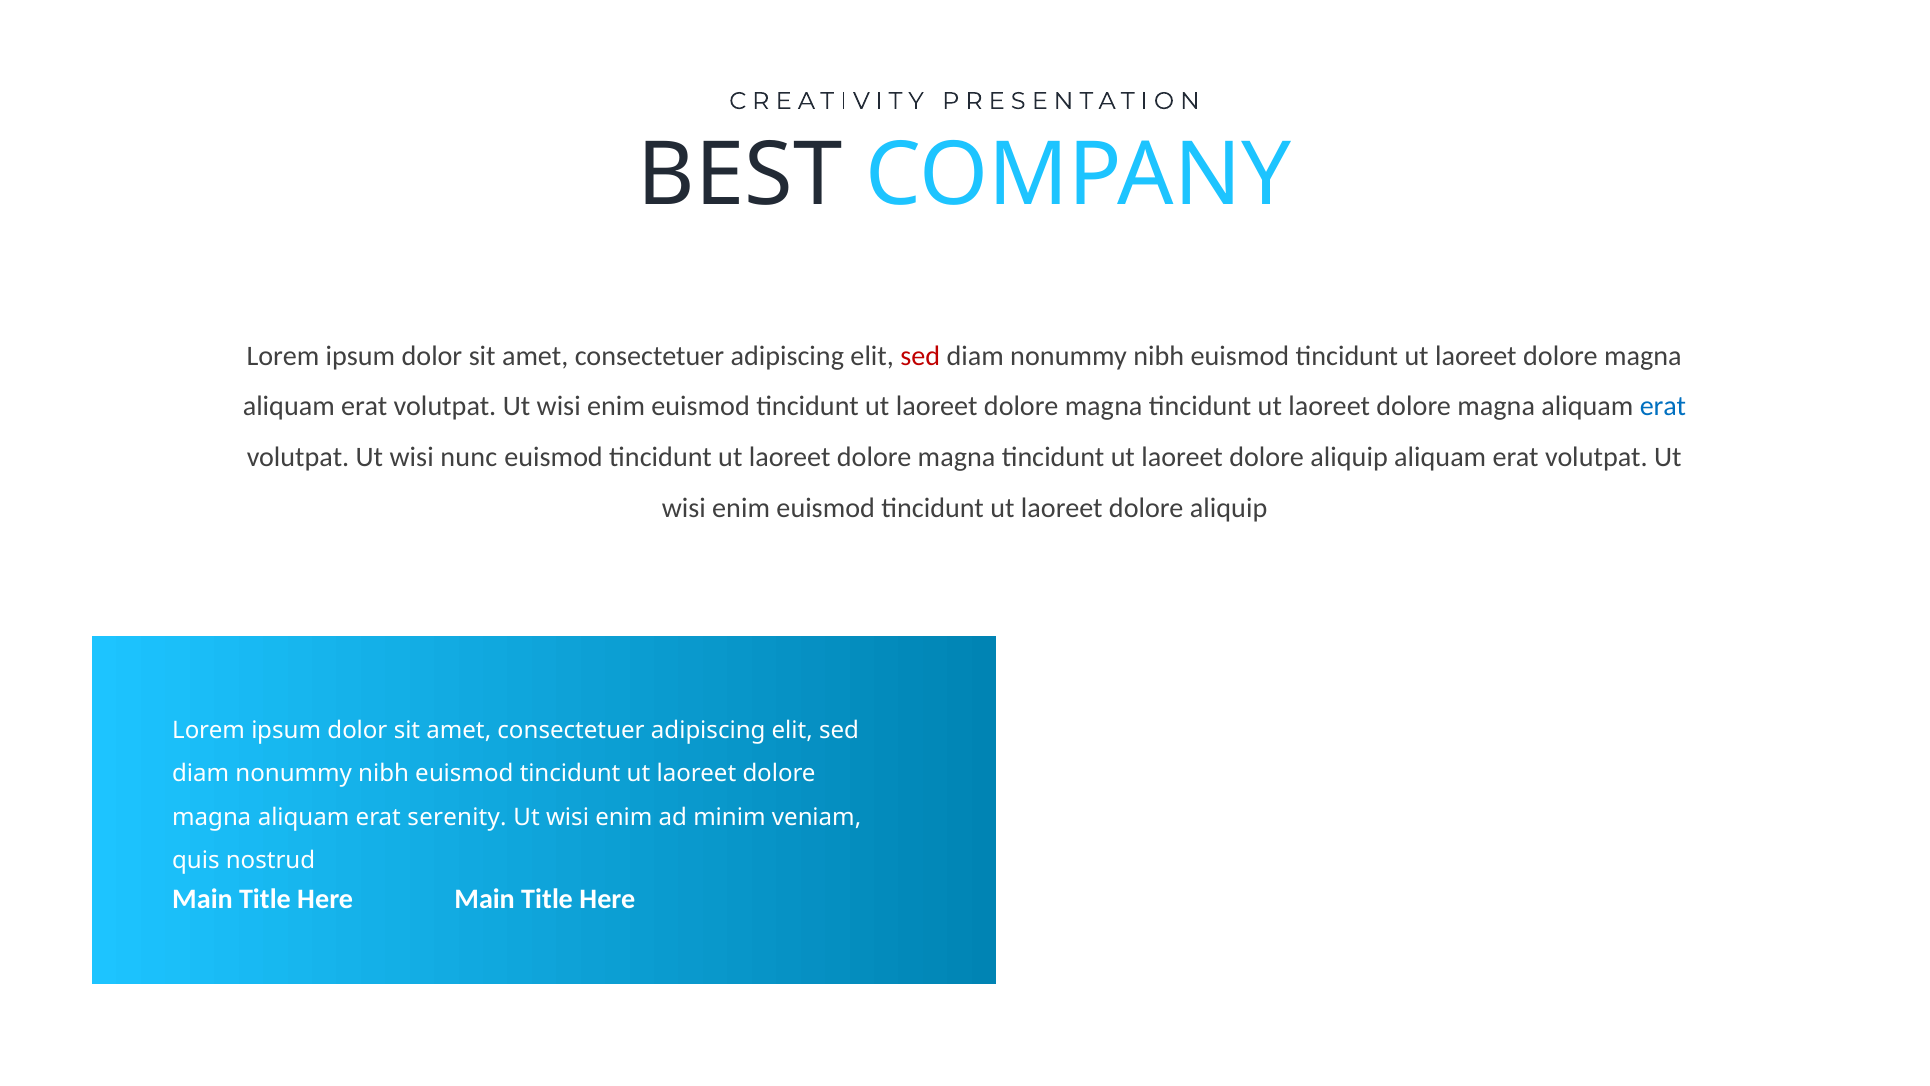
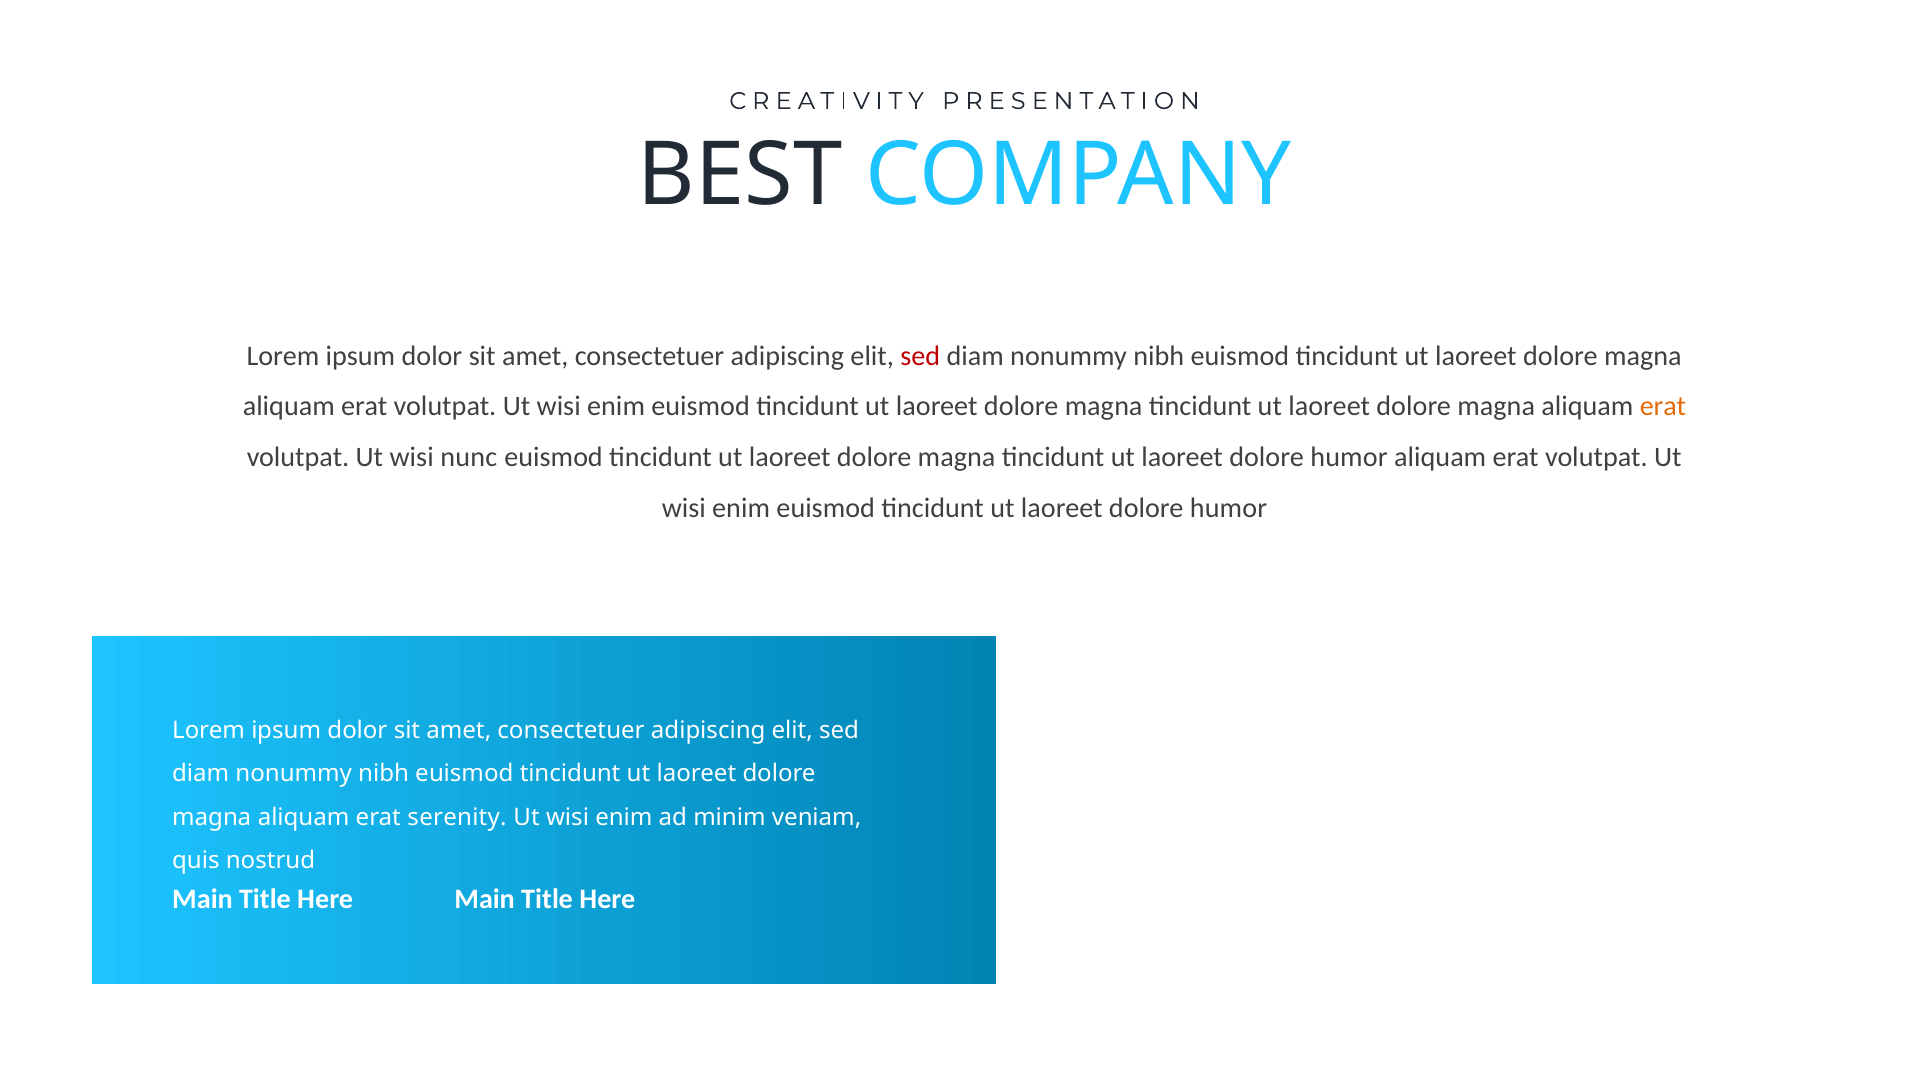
erat colour: blue -> orange (1663, 407)
aliquip: aliquip -> humor (1349, 457)
aliquip: aliquip -> humor (1229, 508)
